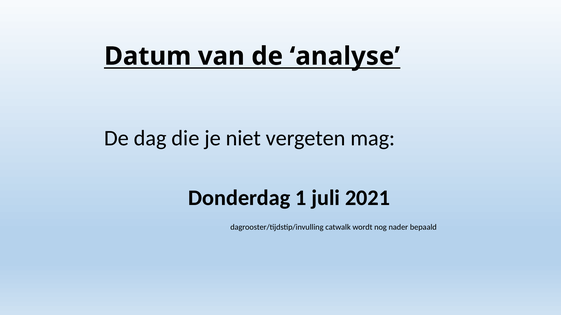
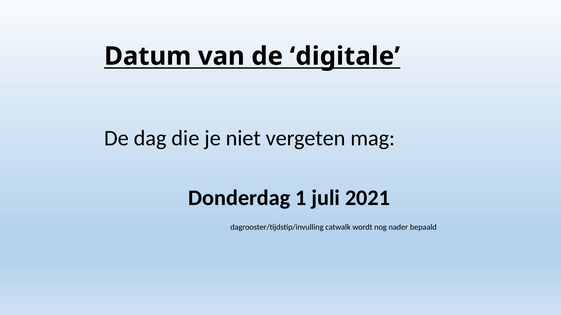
analyse: analyse -> digitale (345, 56)
